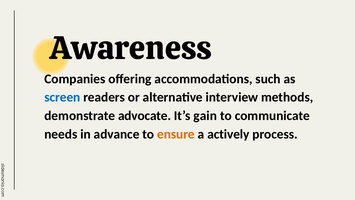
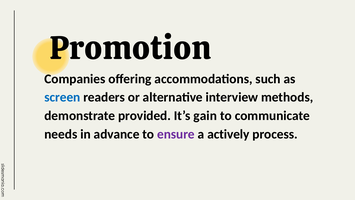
Awareness: Awareness -> Promotion (131, 48)
advocate: advocate -> provided (144, 116)
ensure colour: orange -> purple (176, 134)
